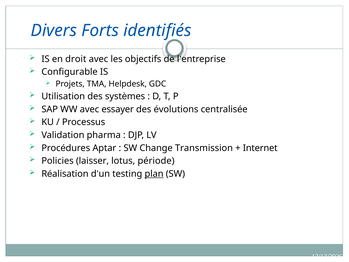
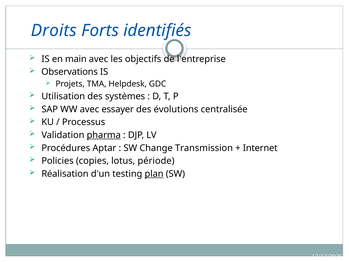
Divers: Divers -> Droits (54, 30)
droit: droit -> main (76, 59)
Configurable: Configurable -> Observations (70, 72)
pharma underline: none -> present (104, 135)
laisser: laisser -> copies (92, 161)
